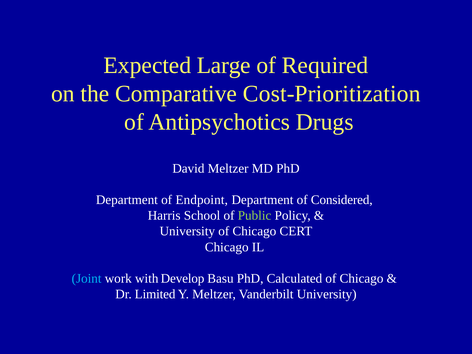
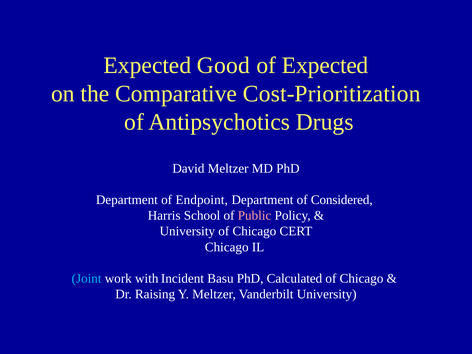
Large: Large -> Good (223, 65)
of Required: Required -> Expected (325, 65)
Public colour: light green -> pink (255, 216)
Develop: Develop -> Incident (182, 279)
Limited: Limited -> Raising (155, 294)
